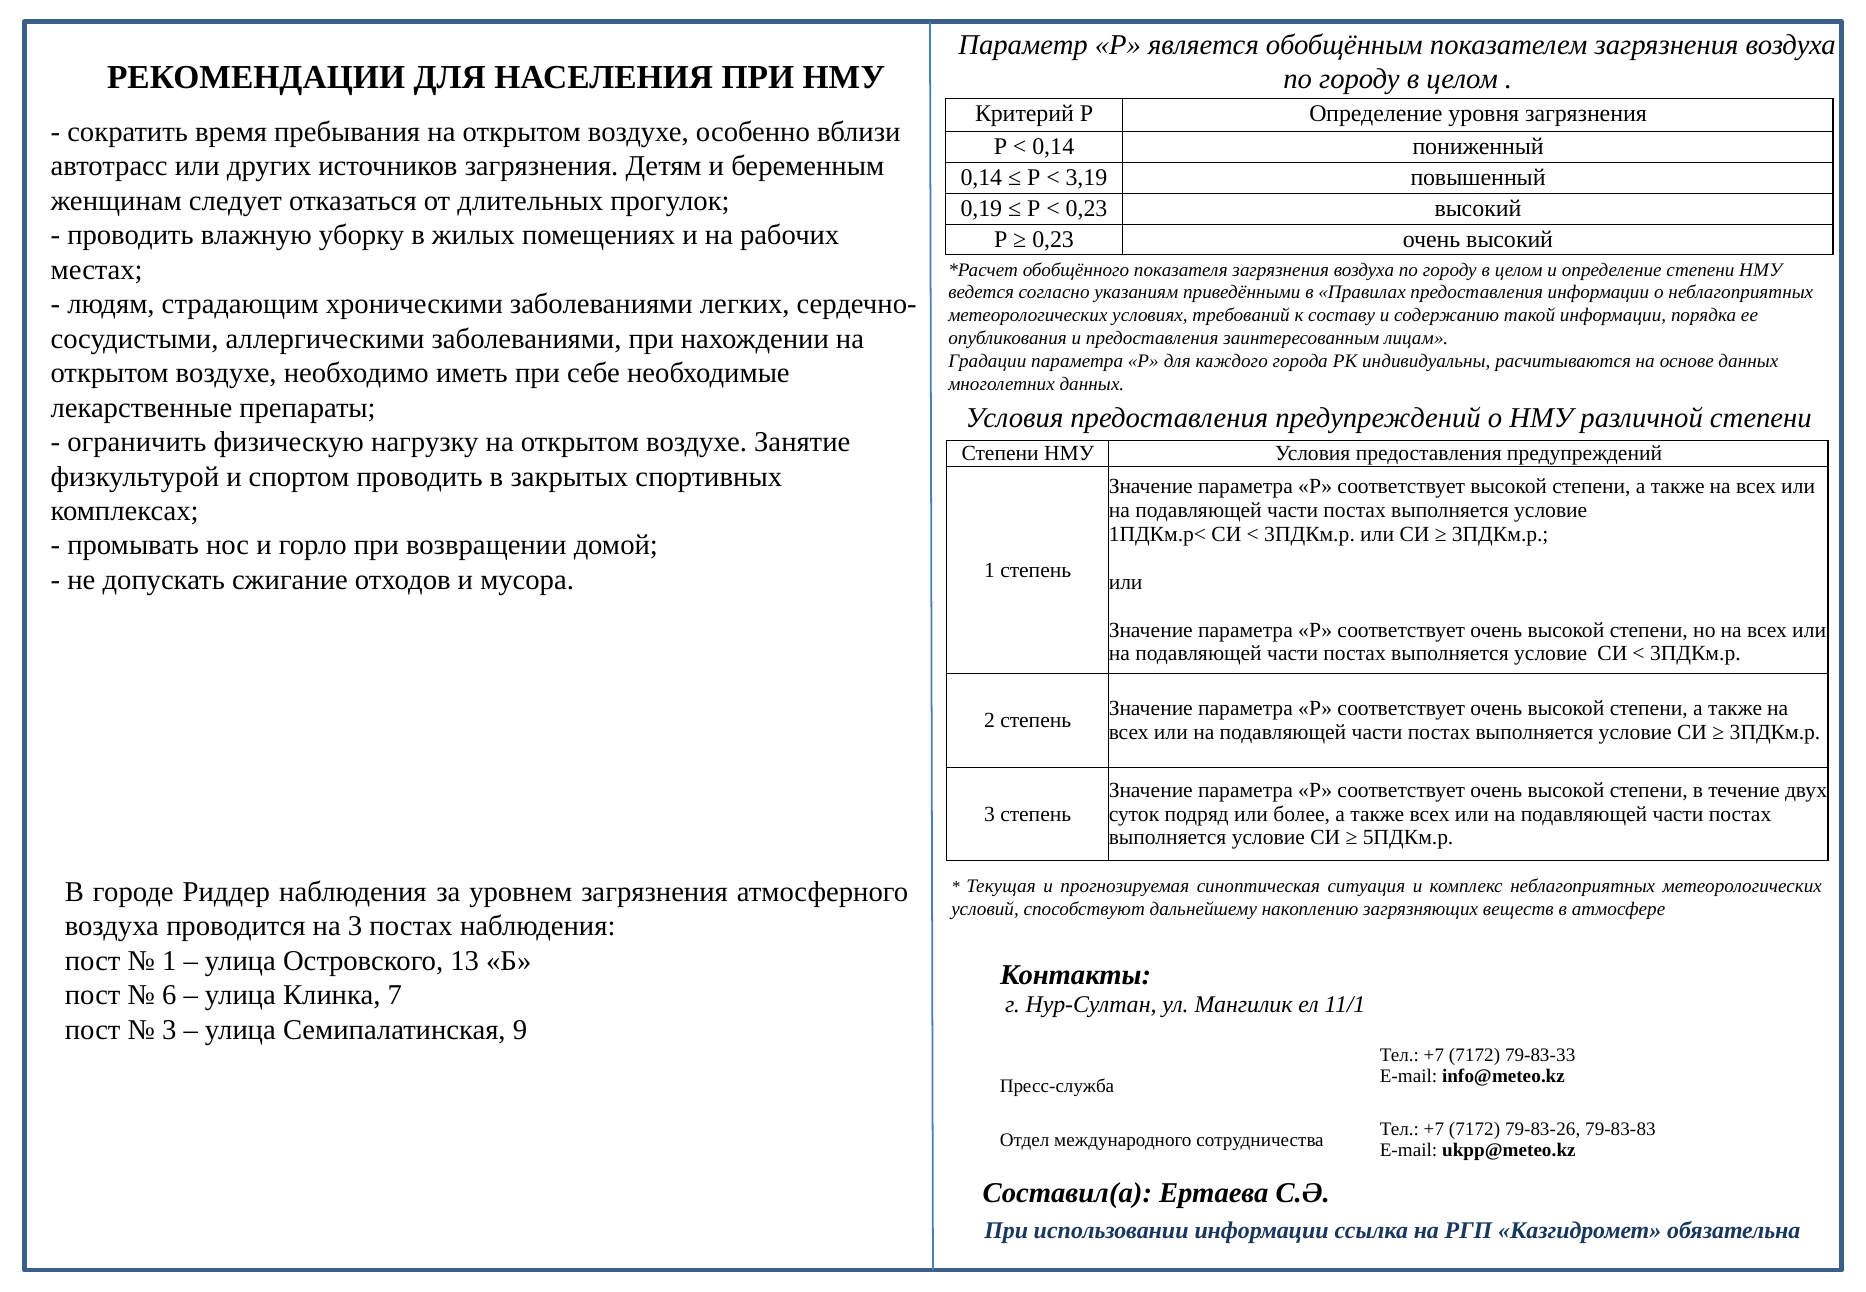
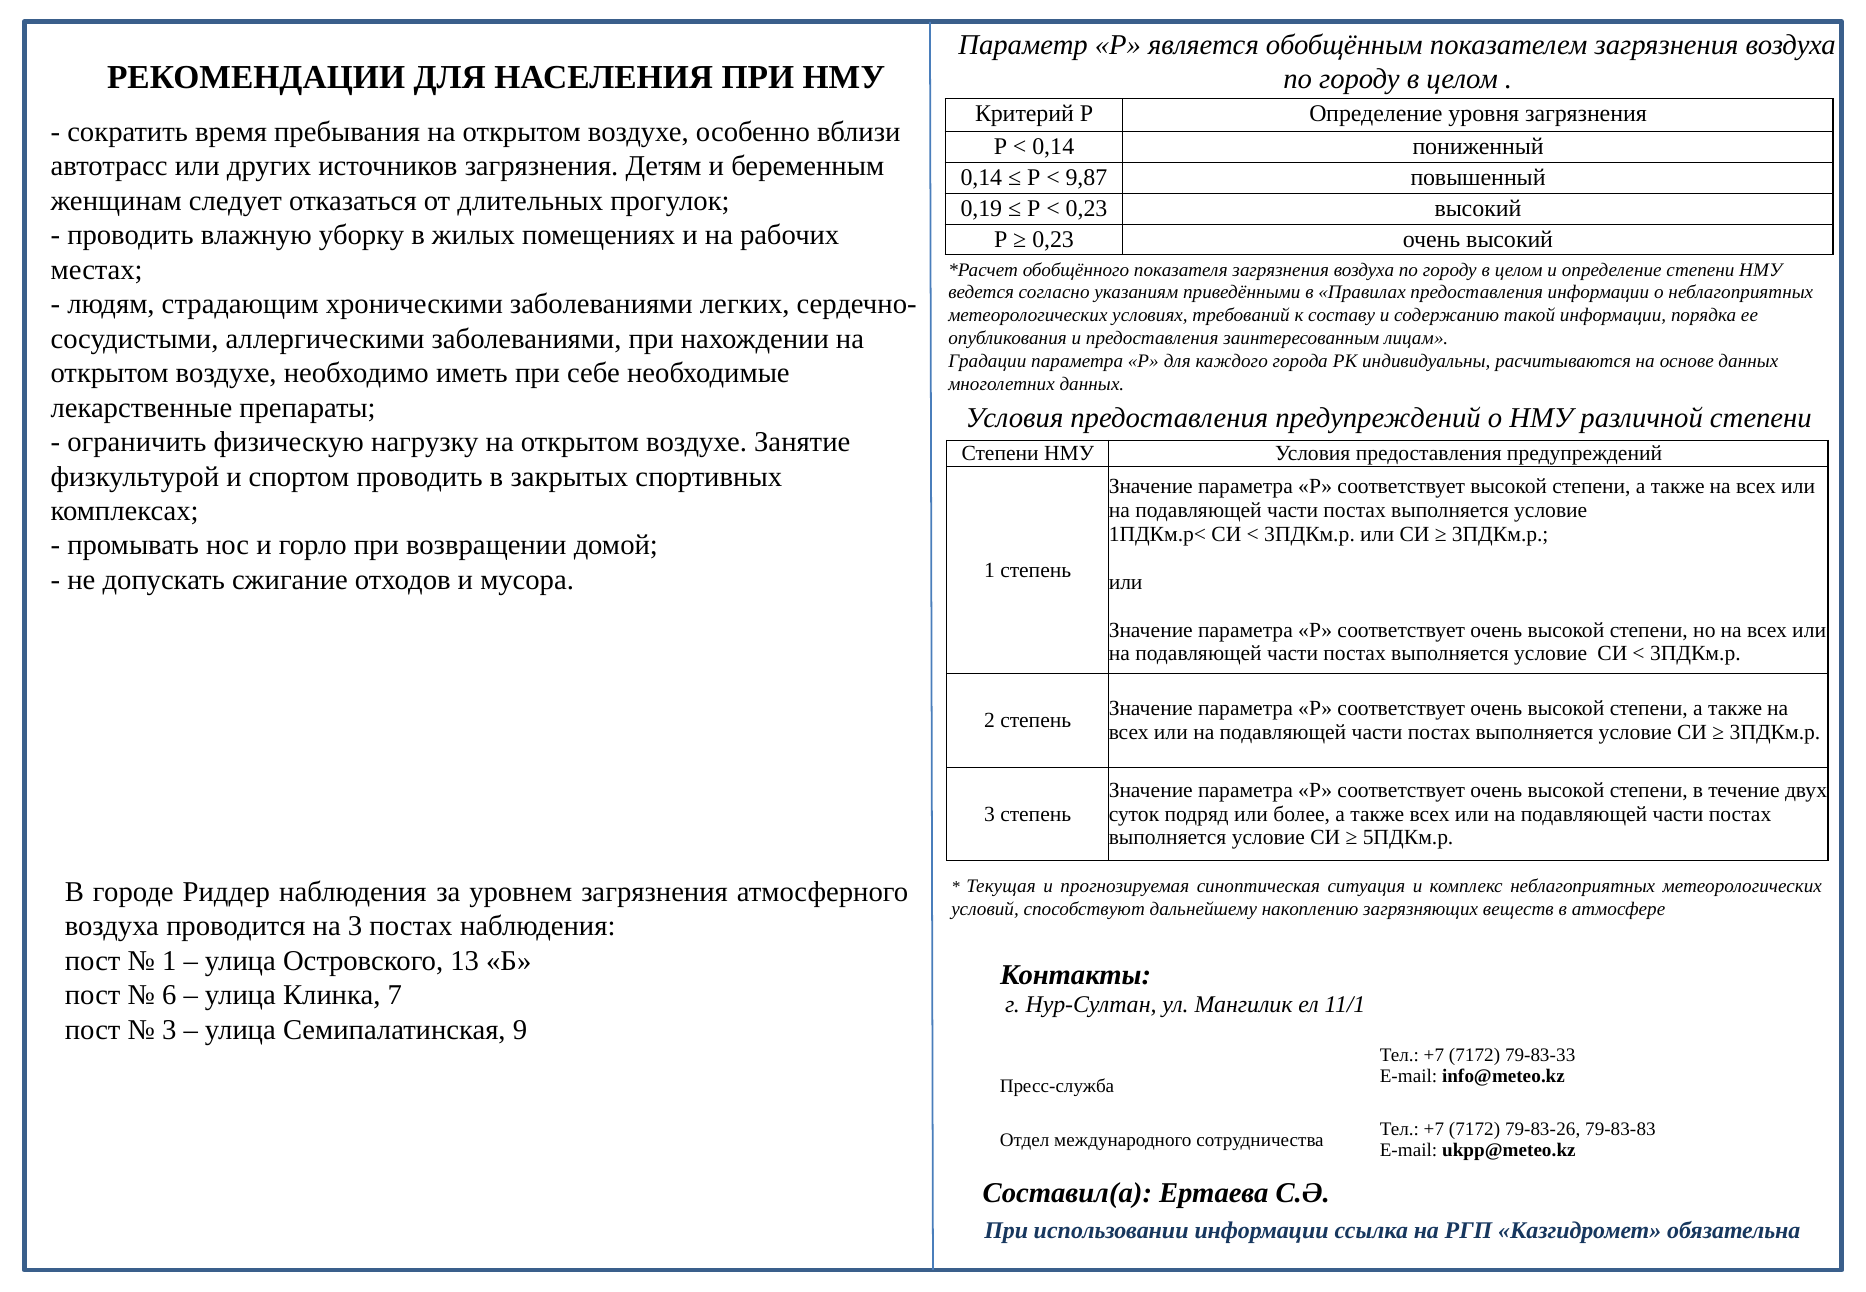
3,19: 3,19 -> 9,87 (1086, 178)
